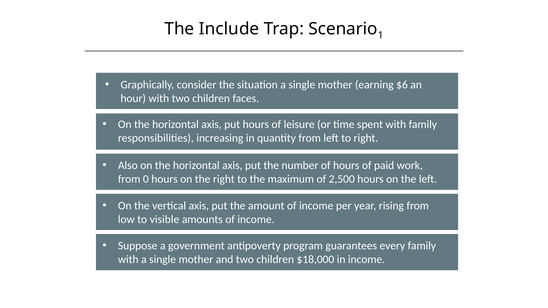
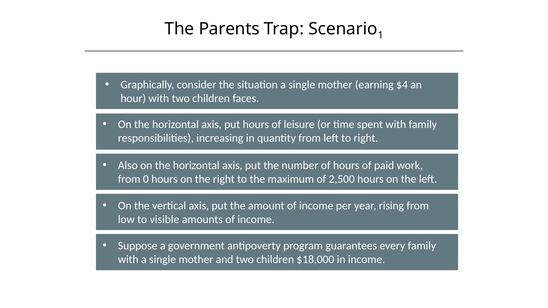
Include: Include -> Parents (229, 29)
$6: $6 -> $4 (402, 85)
